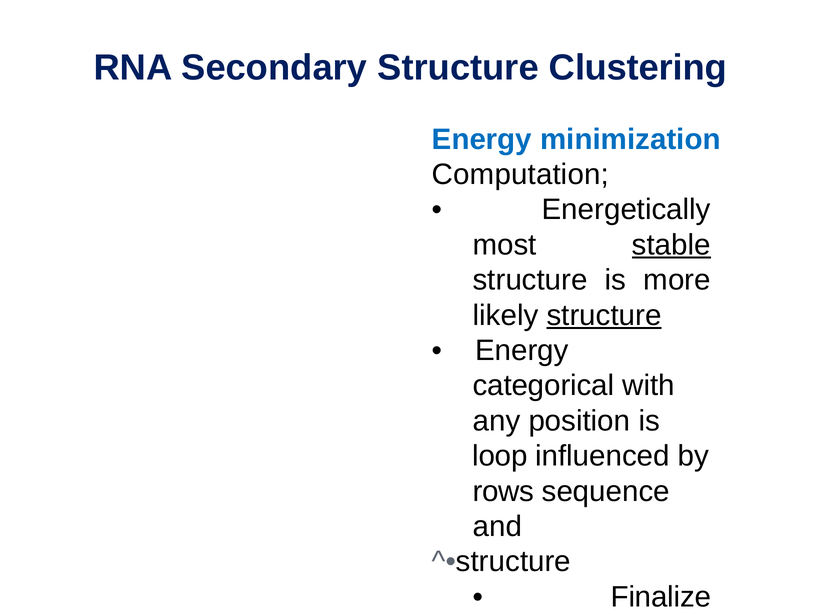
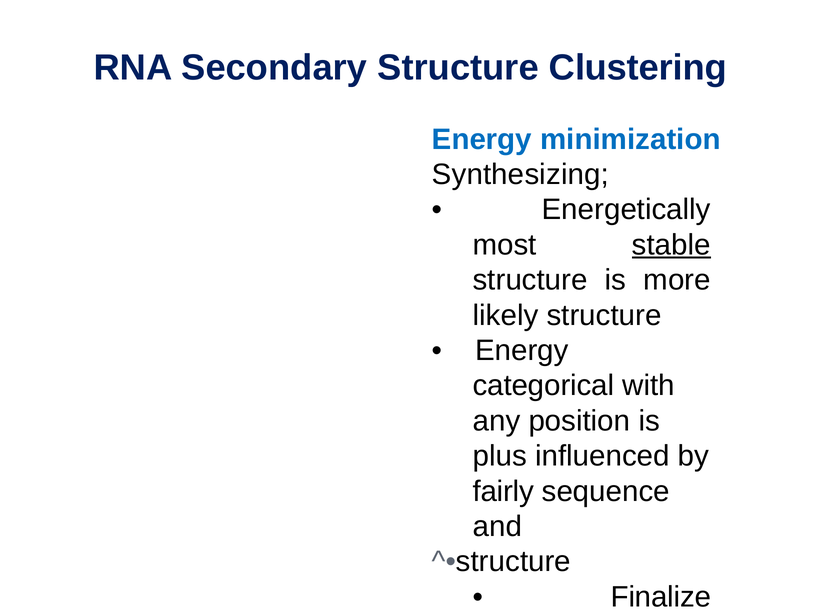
Computation: Computation -> Synthesizing (520, 174)
structure underline: present -> none (604, 315)
loop: loop -> plus (500, 456)
rows: rows -> fairly (503, 491)
